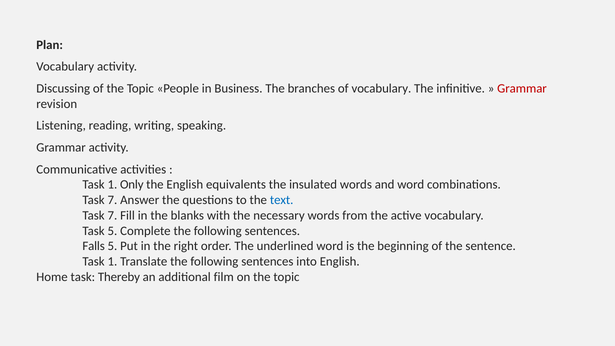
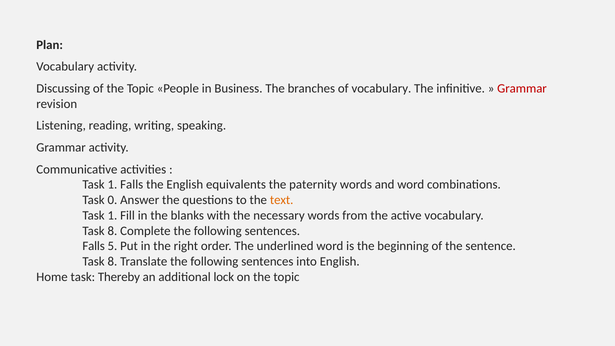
1 Only: Only -> Falls (132, 185)
insulated: insulated -> paternity (313, 185)
7: 7 -> 0 (112, 200)
text colour: blue -> orange (282, 200)
7: 7 -> 1 (112, 215)
5: 5 -> 8 (112, 231)
1: 1 -> 8 (112, 262)
film: film -> lock (224, 277)
